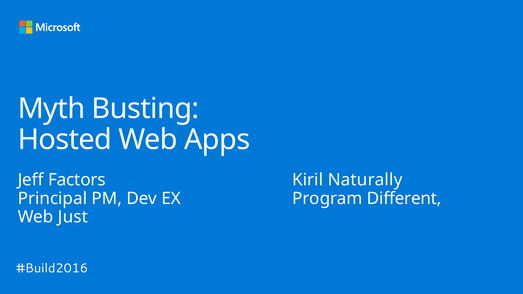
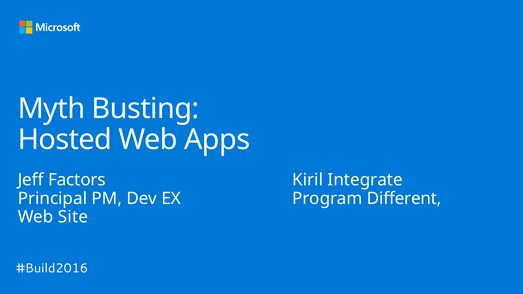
Naturally: Naturally -> Integrate (365, 180)
Just: Just -> Site (73, 217)
